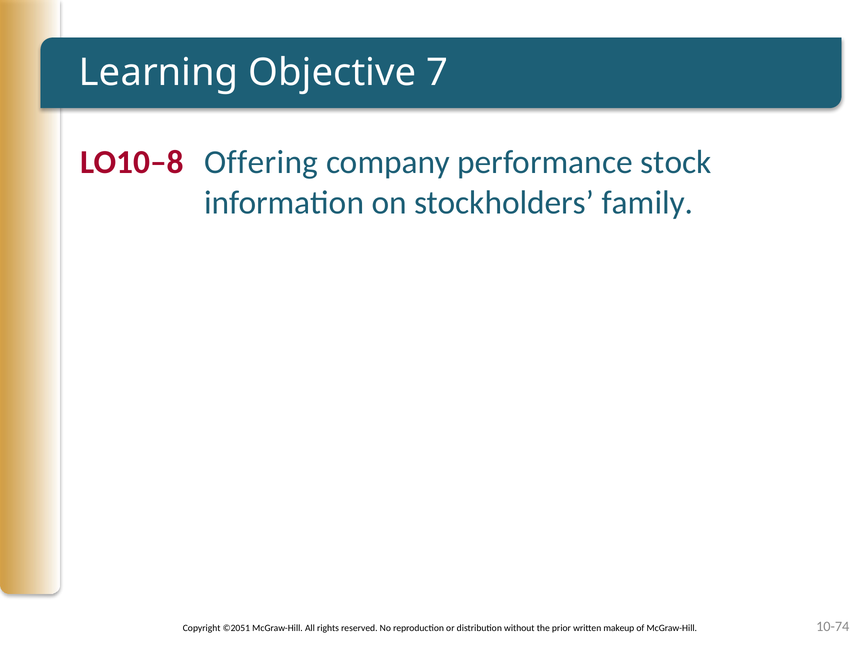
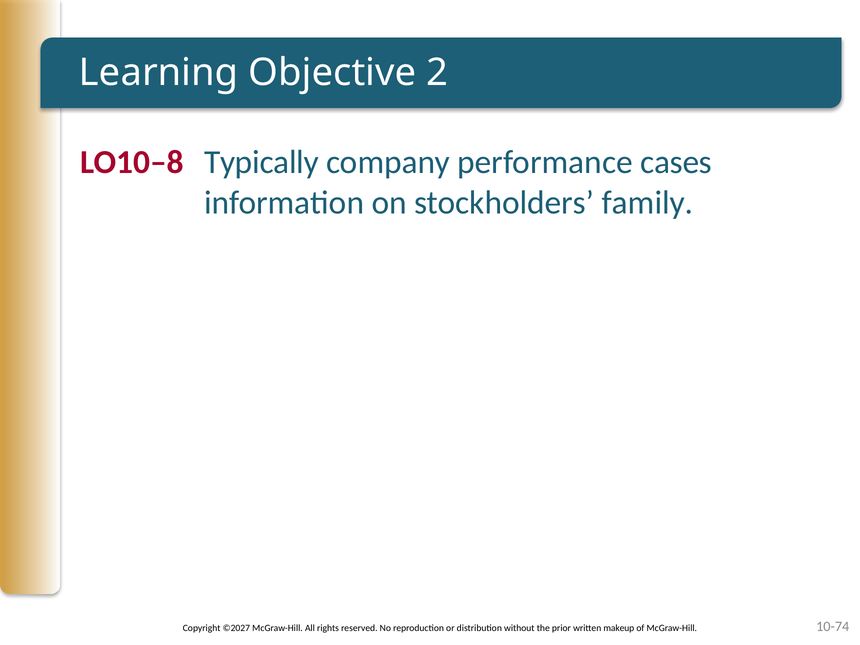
7: 7 -> 2 (437, 73)
Offering: Offering -> Typically (262, 162)
stock: stock -> cases (676, 162)
©2051: ©2051 -> ©2027 (236, 628)
